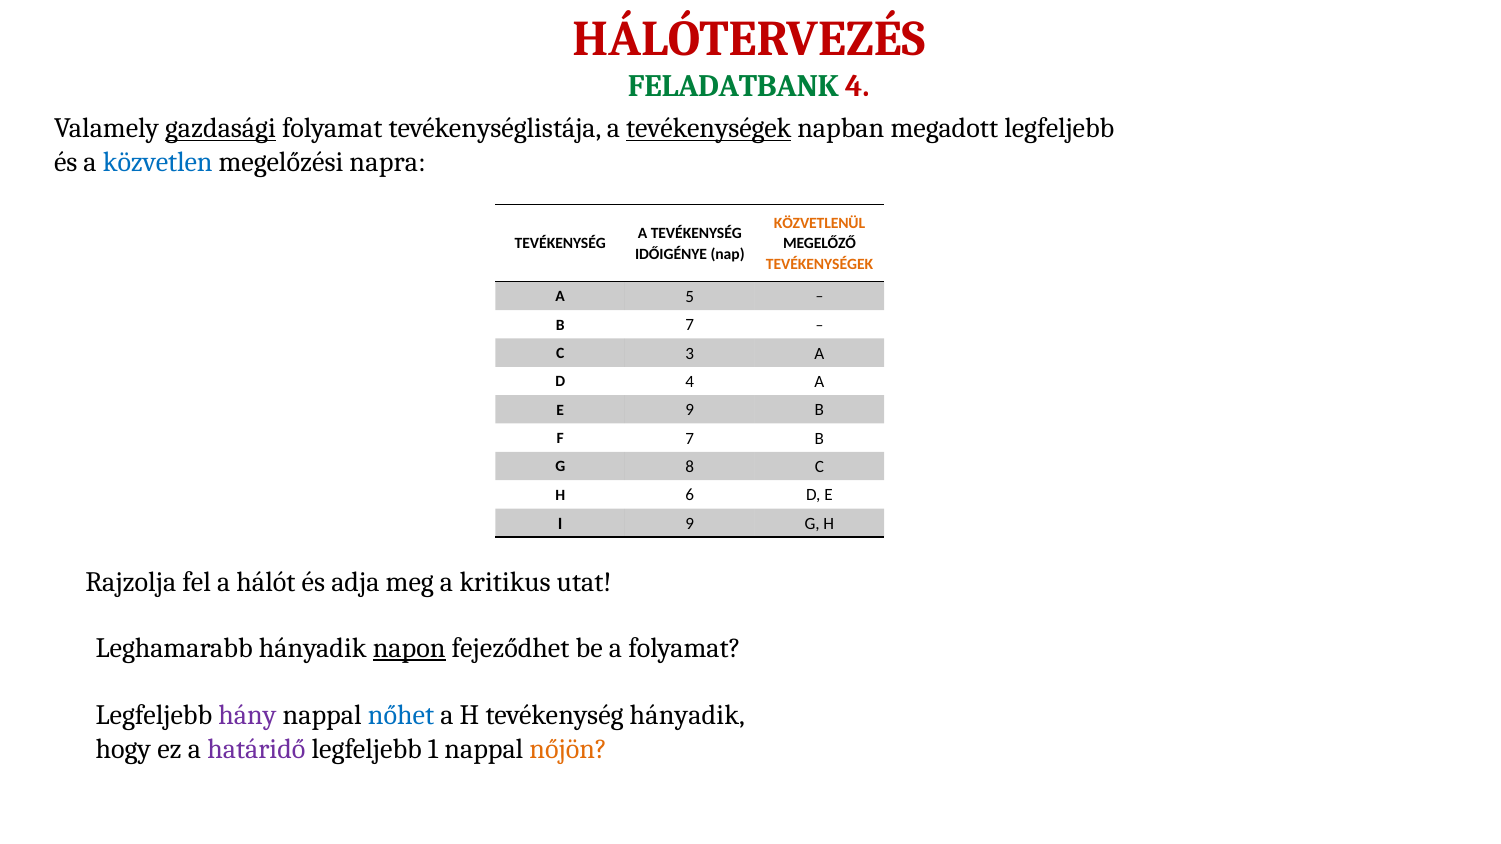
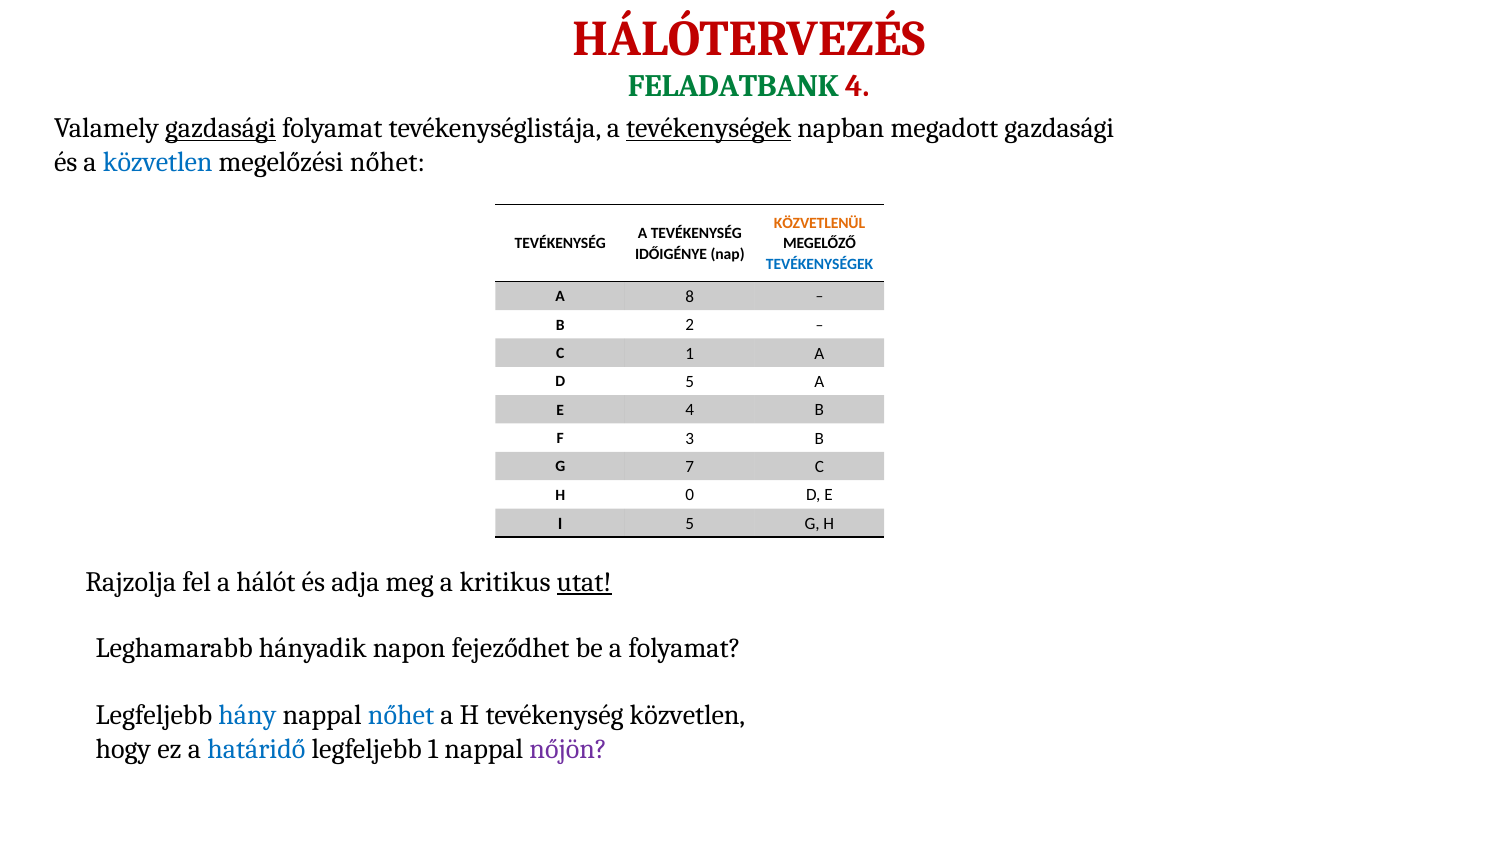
megadott legfeljebb: legfeljebb -> gazdasági (1059, 129)
megelőzési napra: napra -> nőhet (388, 162)
TEVÉKENYSÉGEK colour: orange -> blue (820, 264)
5: 5 -> 8 (690, 297)
B 7: 7 -> 2 (690, 325)
C 3: 3 -> 1 (690, 354)
D 4: 4 -> 5 (690, 382)
E 9: 9 -> 4 (690, 410)
F 7: 7 -> 3 (690, 439)
8: 8 -> 7 (690, 467)
6: 6 -> 0 (690, 496)
I 9: 9 -> 5 (690, 524)
utat underline: none -> present (584, 582)
napon underline: present -> none (409, 648)
hány colour: purple -> blue (247, 716)
tevékenység hányadik: hányadik -> közvetlen (687, 716)
határidő colour: purple -> blue (256, 750)
nőjön colour: orange -> purple (568, 750)
